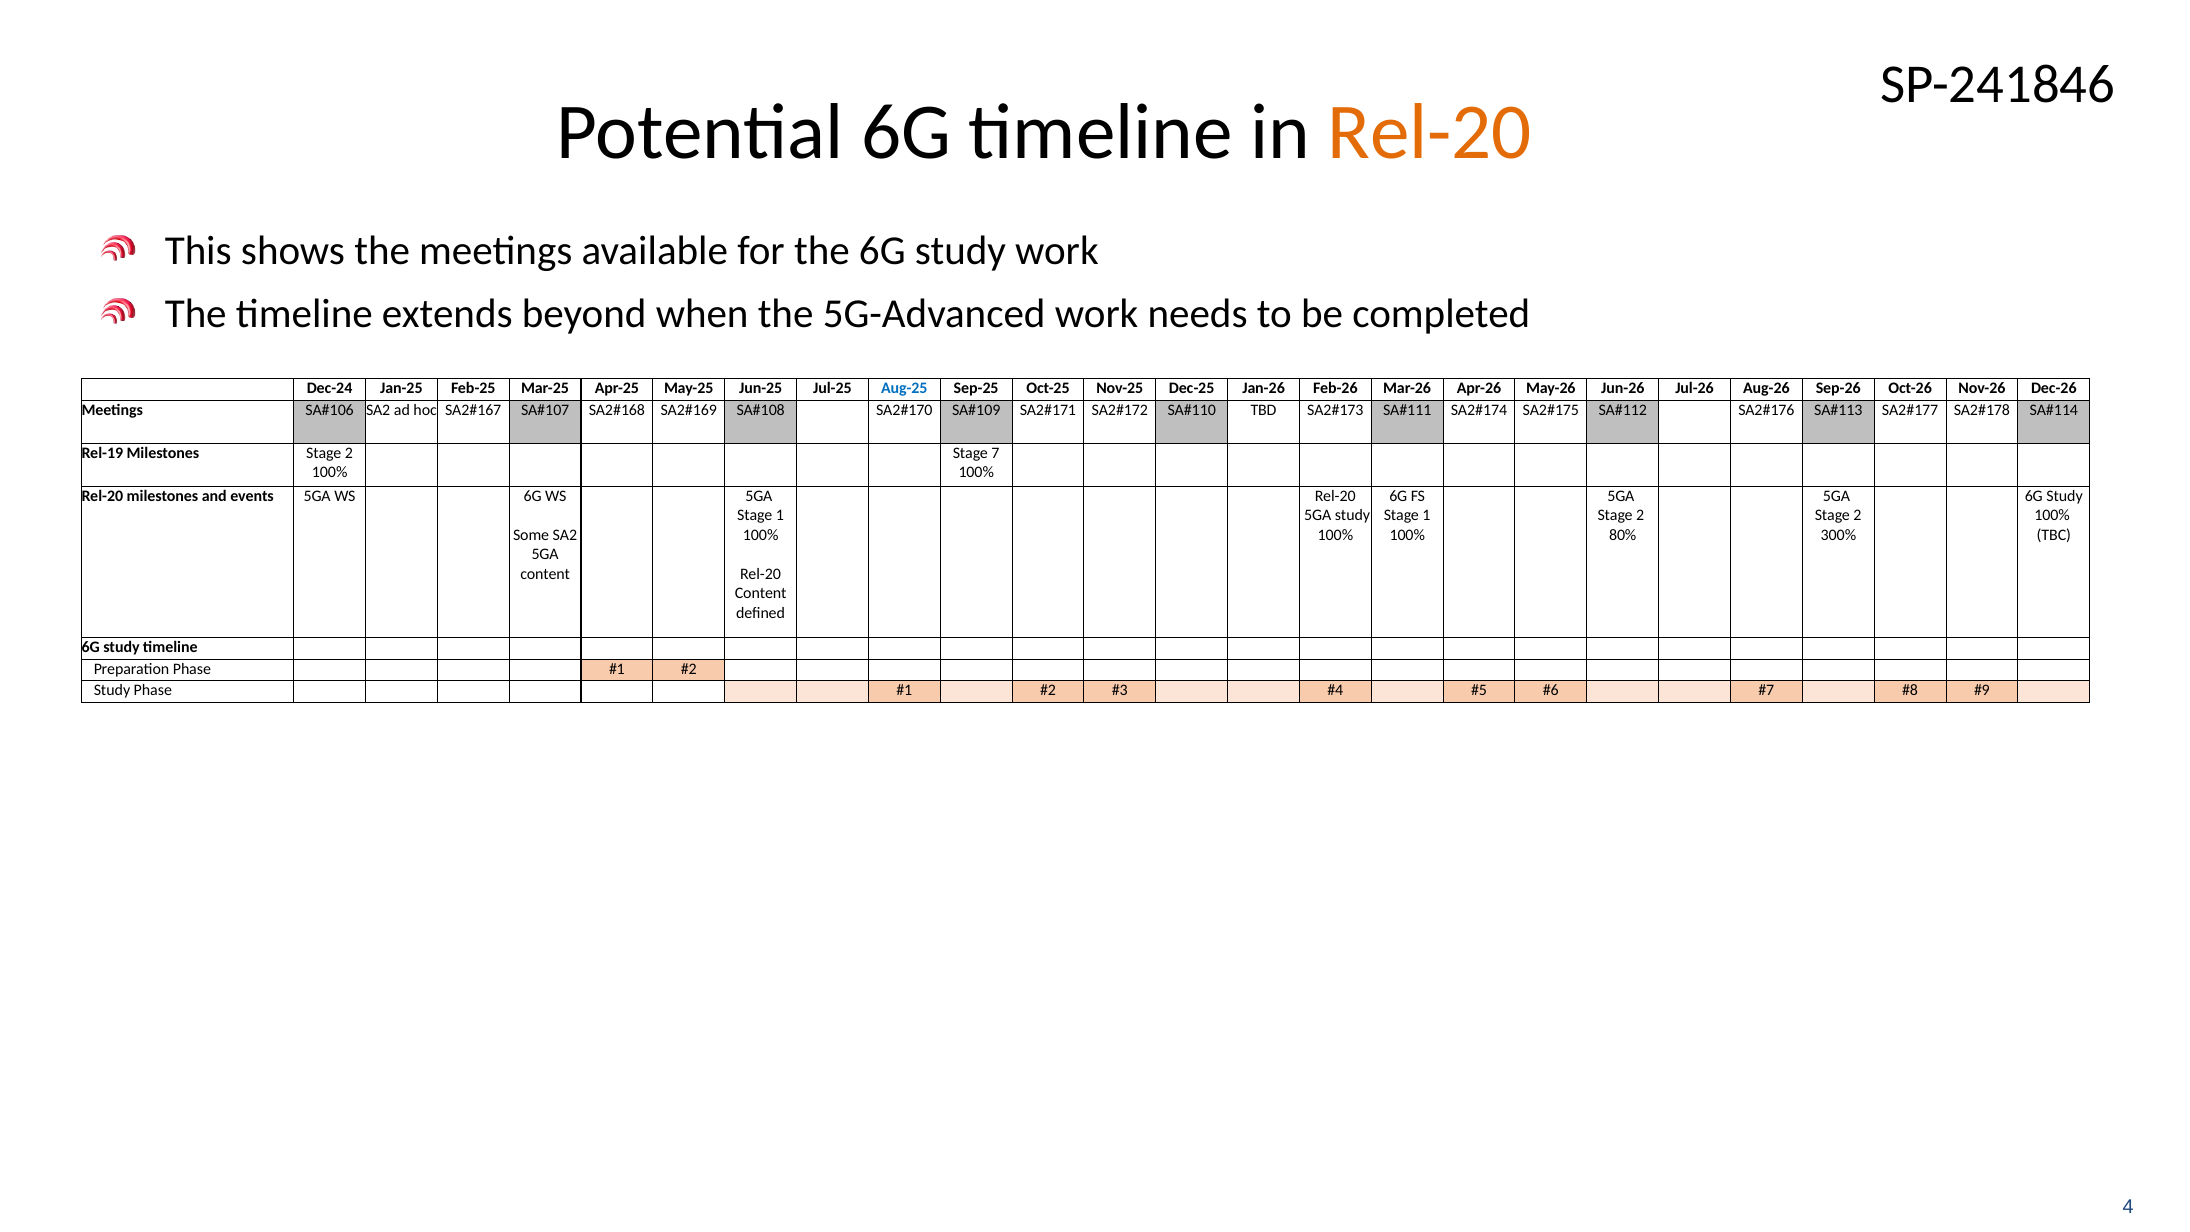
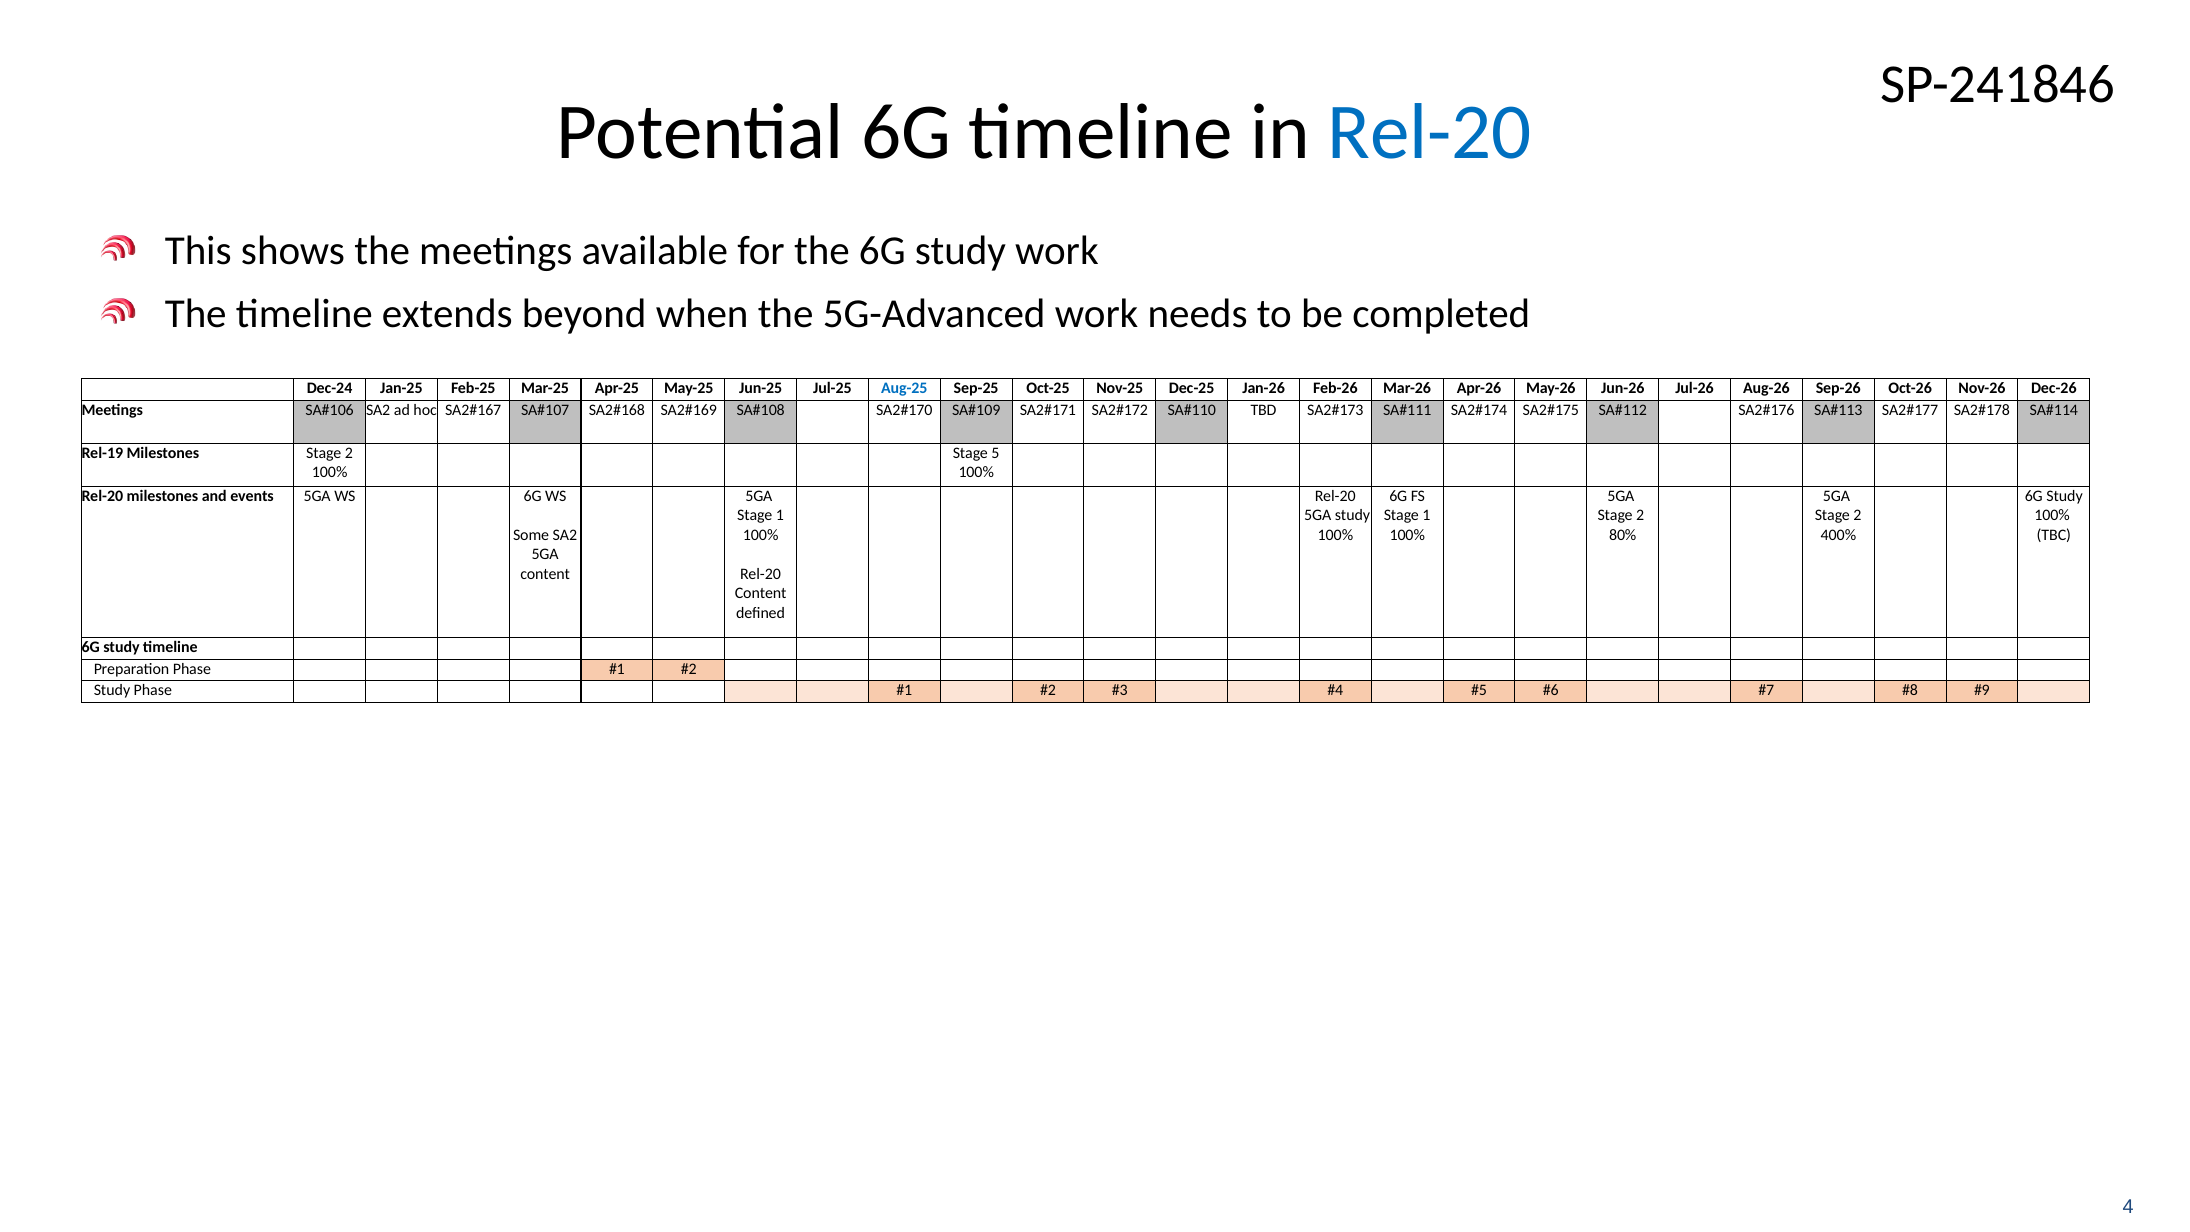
Rel-20 colour: orange -> blue (1430, 133)
7: 7 -> 5 (995, 453)
300%: 300% -> 400% (1838, 535)
